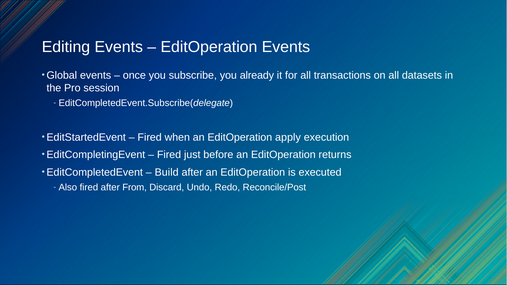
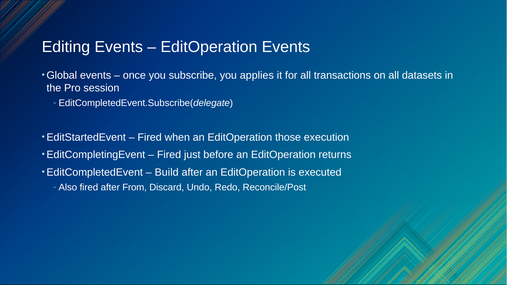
already: already -> applies (257, 75)
apply: apply -> those (288, 137)
